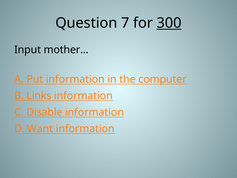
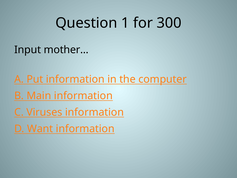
7: 7 -> 1 (125, 23)
300 underline: present -> none (169, 23)
Links: Links -> Main (39, 96)
Disable: Disable -> Viruses (44, 112)
